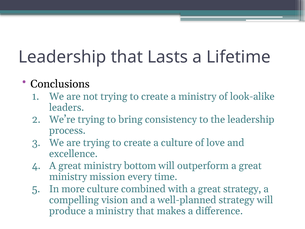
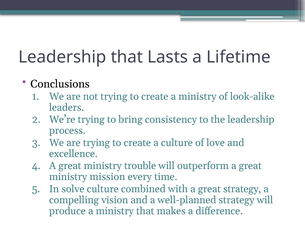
bottom: bottom -> trouble (140, 166)
more: more -> solve (73, 189)
